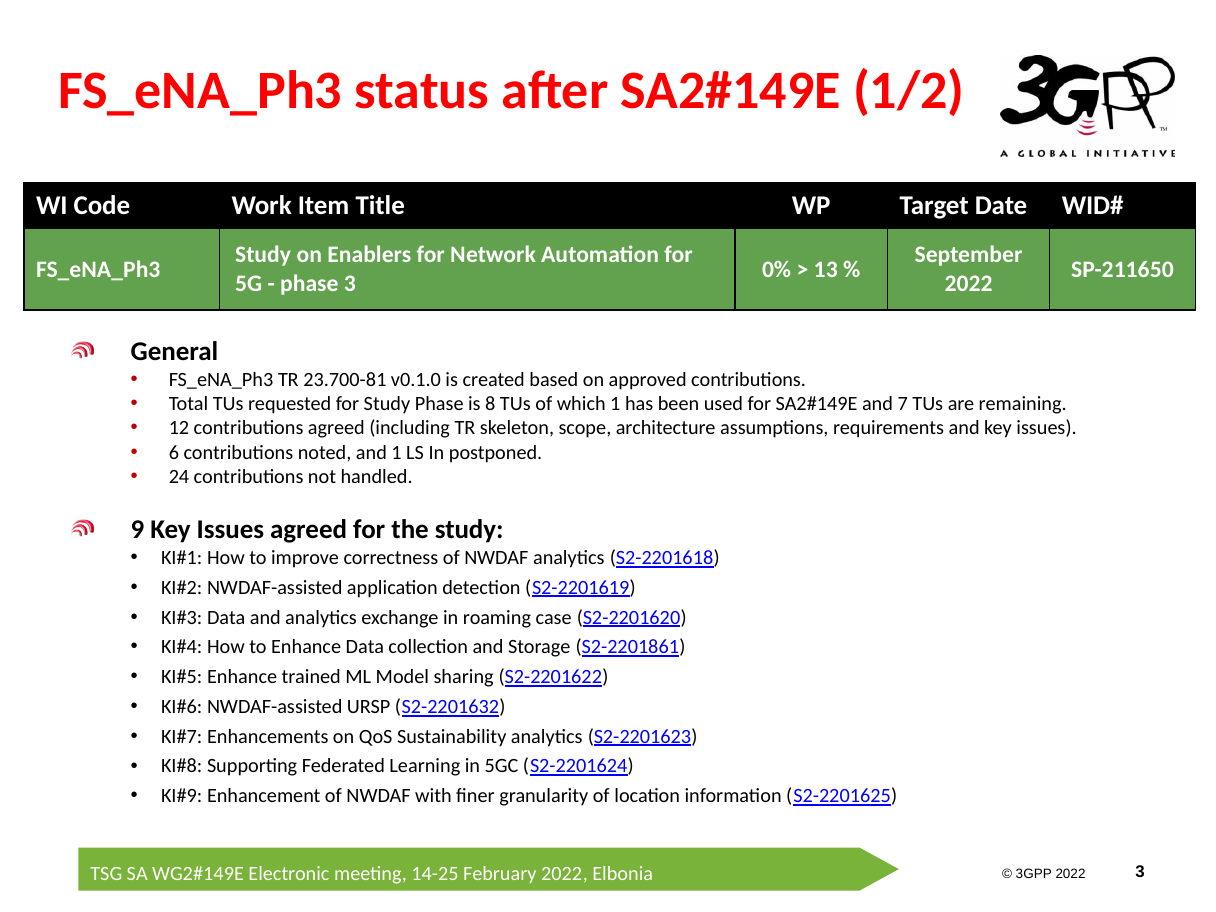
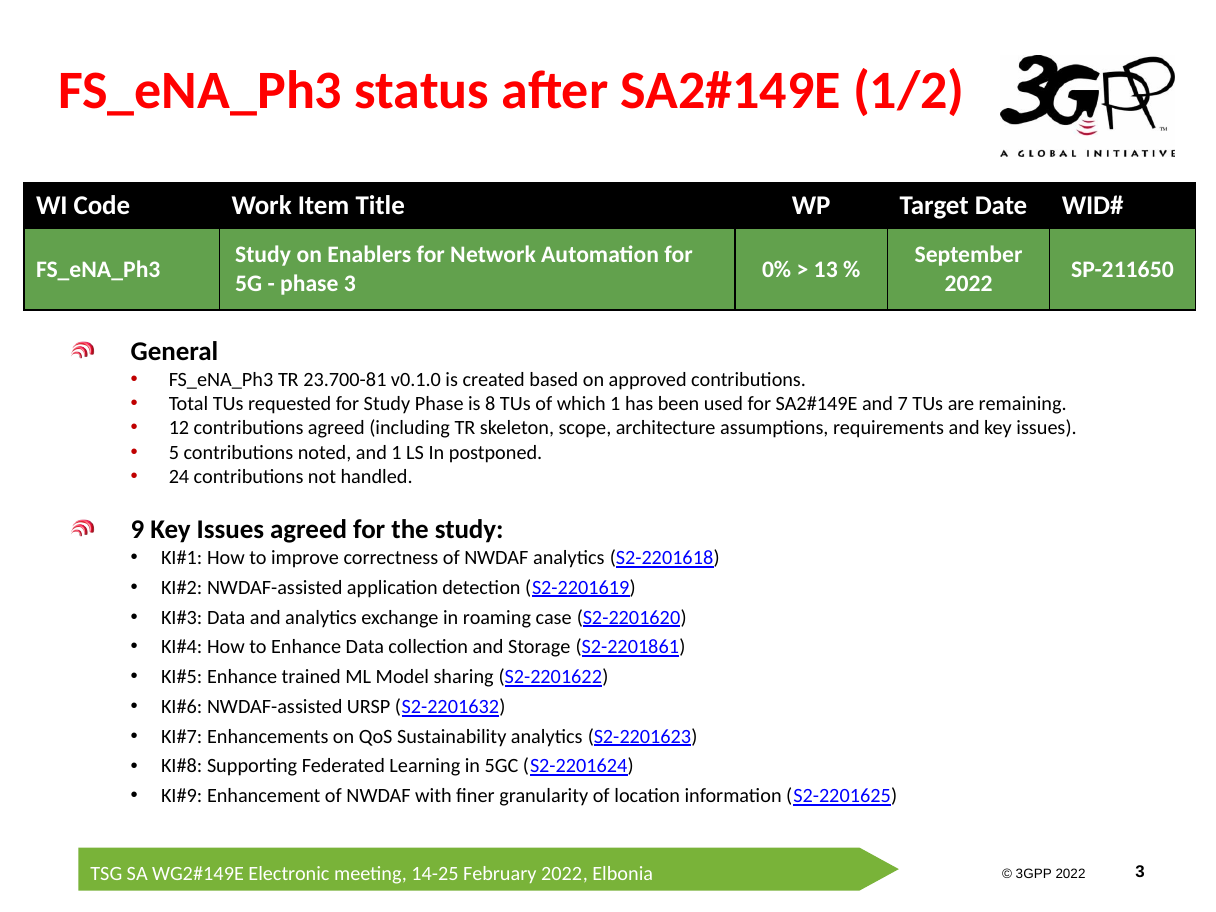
6: 6 -> 5 (174, 452)
